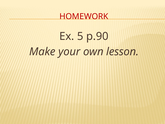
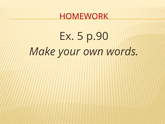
lesson: lesson -> words (122, 52)
